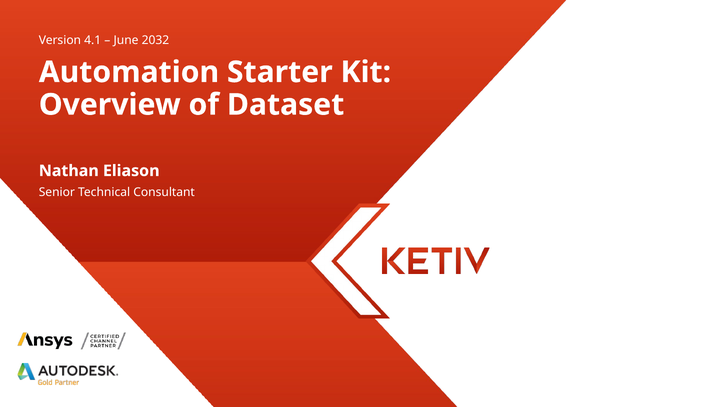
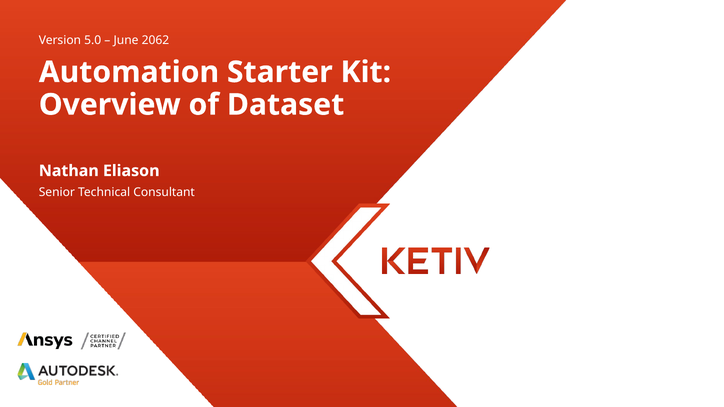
4.1: 4.1 -> 5.0 (93, 40)
2032: 2032 -> 2062 (155, 40)
